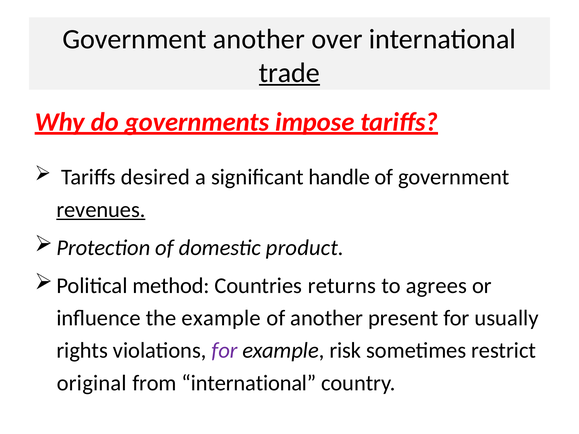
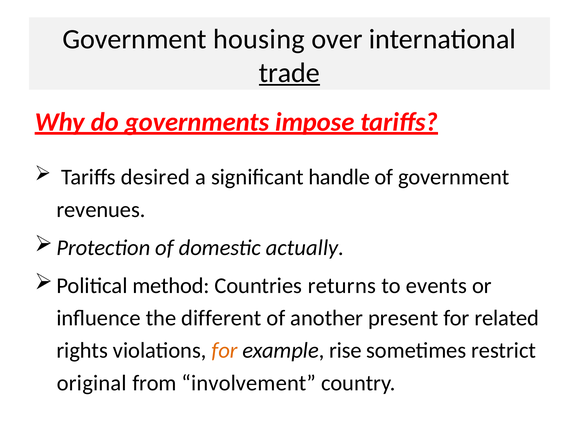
Government another: another -> housing (259, 39)
revenues underline: present -> none (101, 210)
product: product -> actually (305, 248)
agrees: agrees -> events (436, 286)
the example: example -> different (221, 318)
usually: usually -> related (507, 318)
for colour: purple -> orange (225, 351)
risk: risk -> rise (345, 351)
from international: international -> involvement (249, 383)
